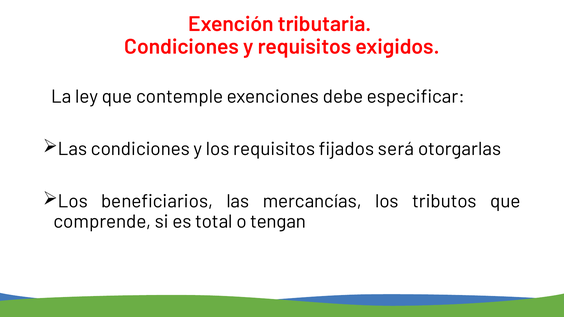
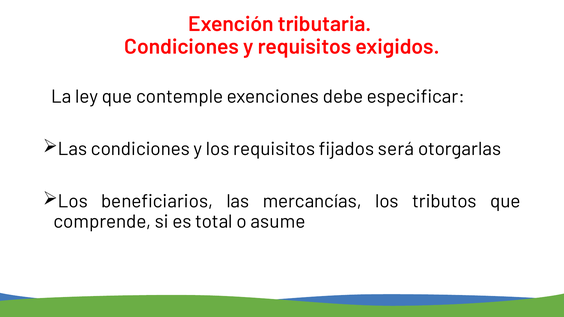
tengan: tengan -> asume (278, 222)
